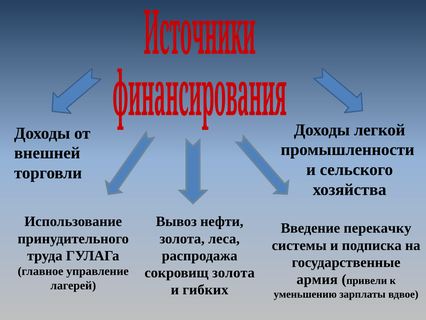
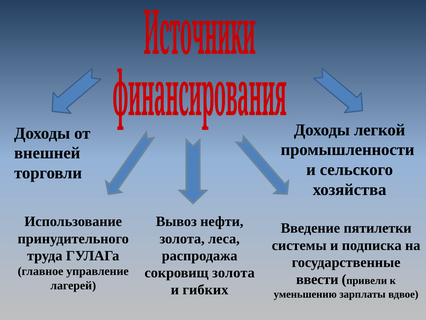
перекачку: перекачку -> пятилетки (378, 228)
армия: армия -> ввести (317, 279)
